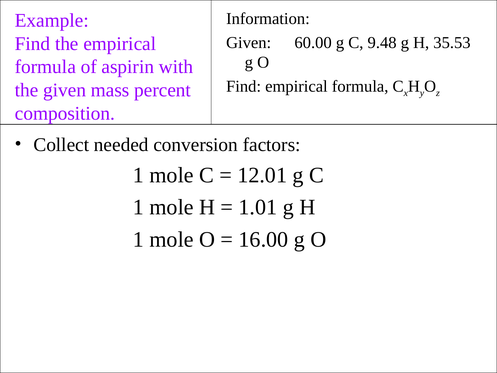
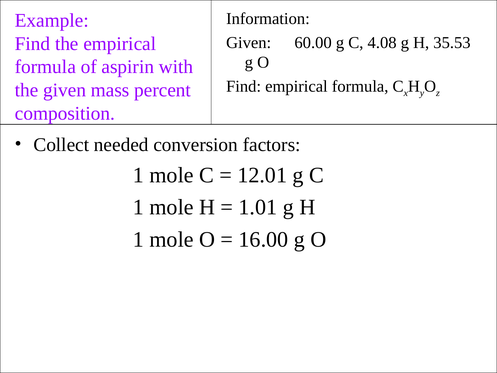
9.48: 9.48 -> 4.08 (382, 43)
